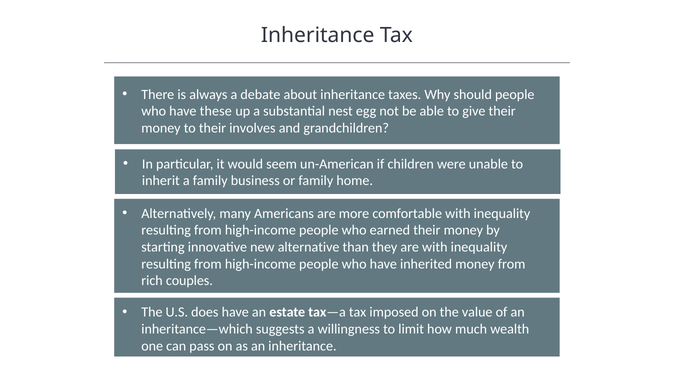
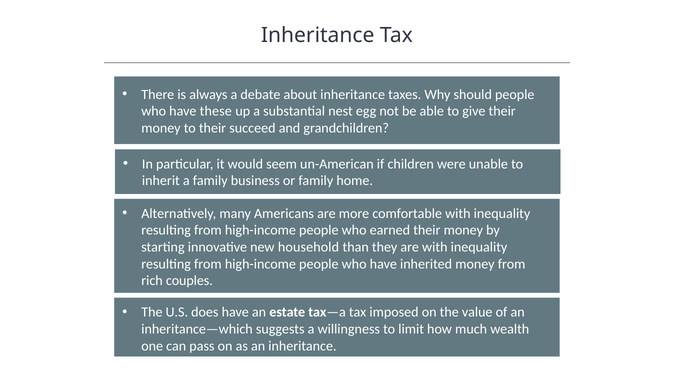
involves: involves -> succeed (252, 128)
alternative: alternative -> household (309, 247)
